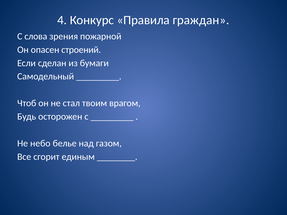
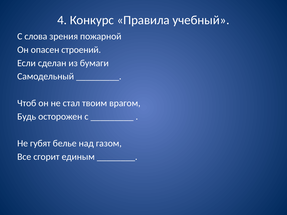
граждан: граждан -> учебный (201, 20)
небо: небо -> губят (40, 143)
